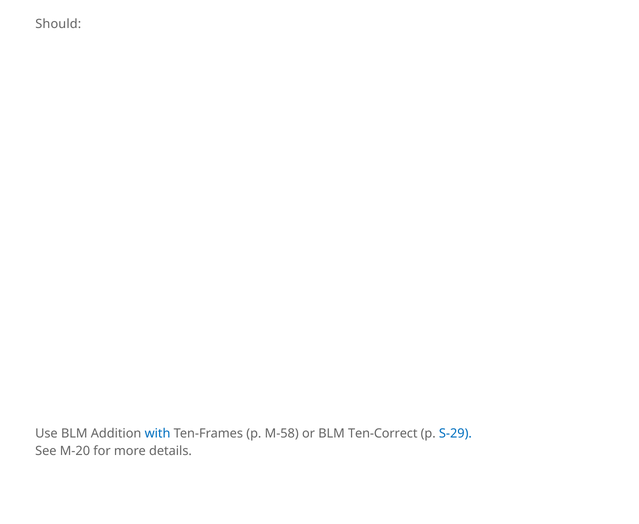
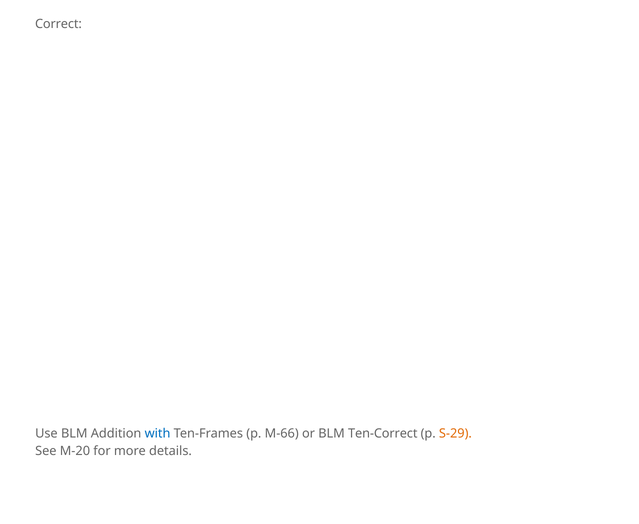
Should: Should -> Correct (58, 24)
M-58: M-58 -> M-66 (282, 434)
S-29 colour: blue -> orange (455, 434)
